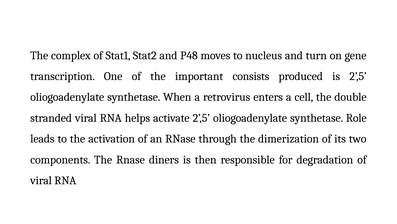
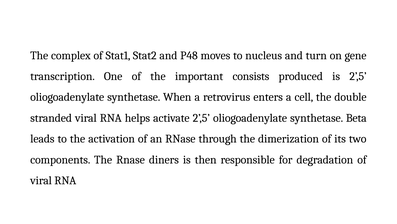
Role: Role -> Beta (356, 118)
